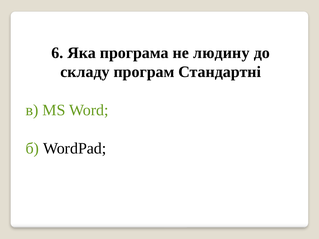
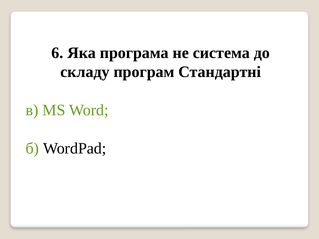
людину: людину -> система (221, 53)
